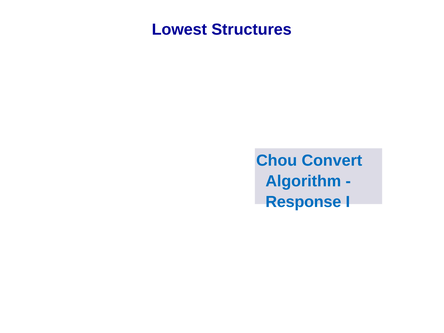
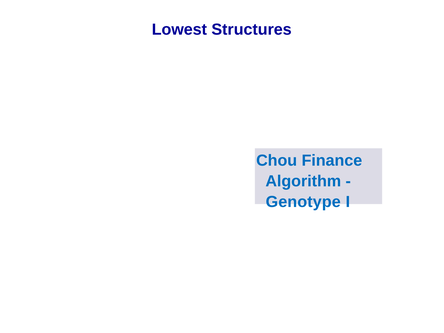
Convert: Convert -> Finance (332, 161)
Response: Response -> Genotype (303, 202)
